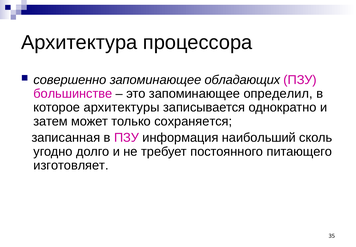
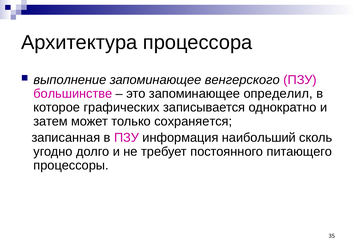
совершенно: совершенно -> выполнение (70, 80)
обладающих: обладающих -> венгерского (242, 80)
архитектуры: архитектуры -> графических (122, 107)
изготовляет: изготовляет -> процессоры (71, 165)
